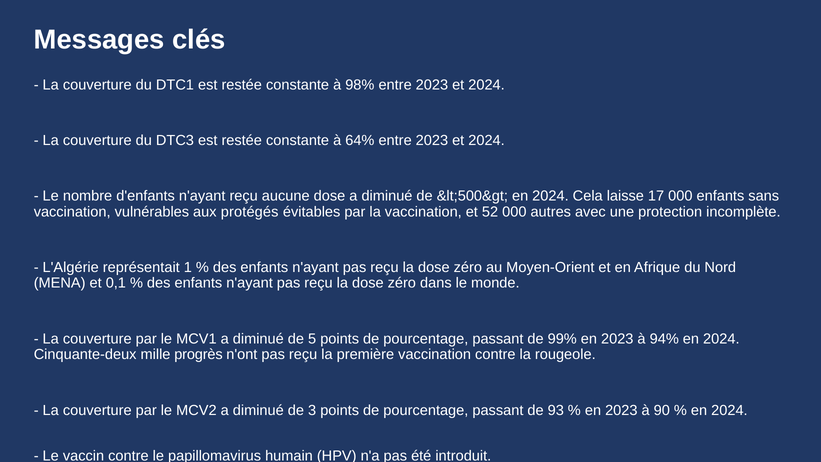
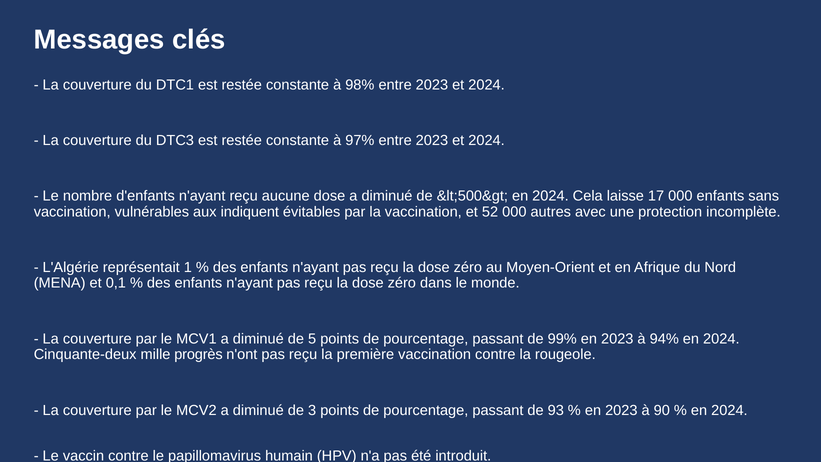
64%: 64% -> 97% (360, 140)
protégés: protégés -> indiquent (250, 212)
